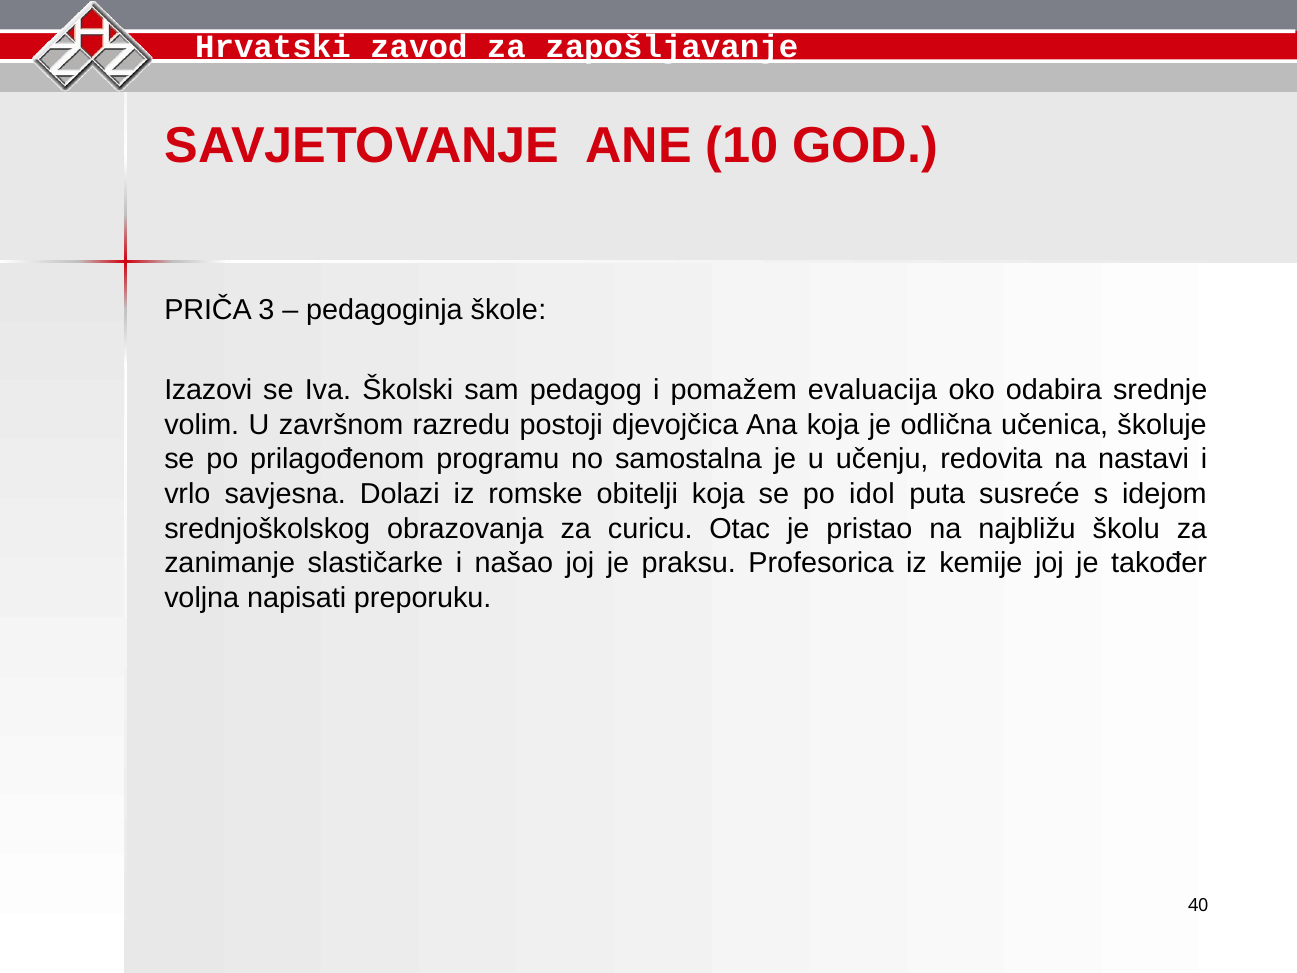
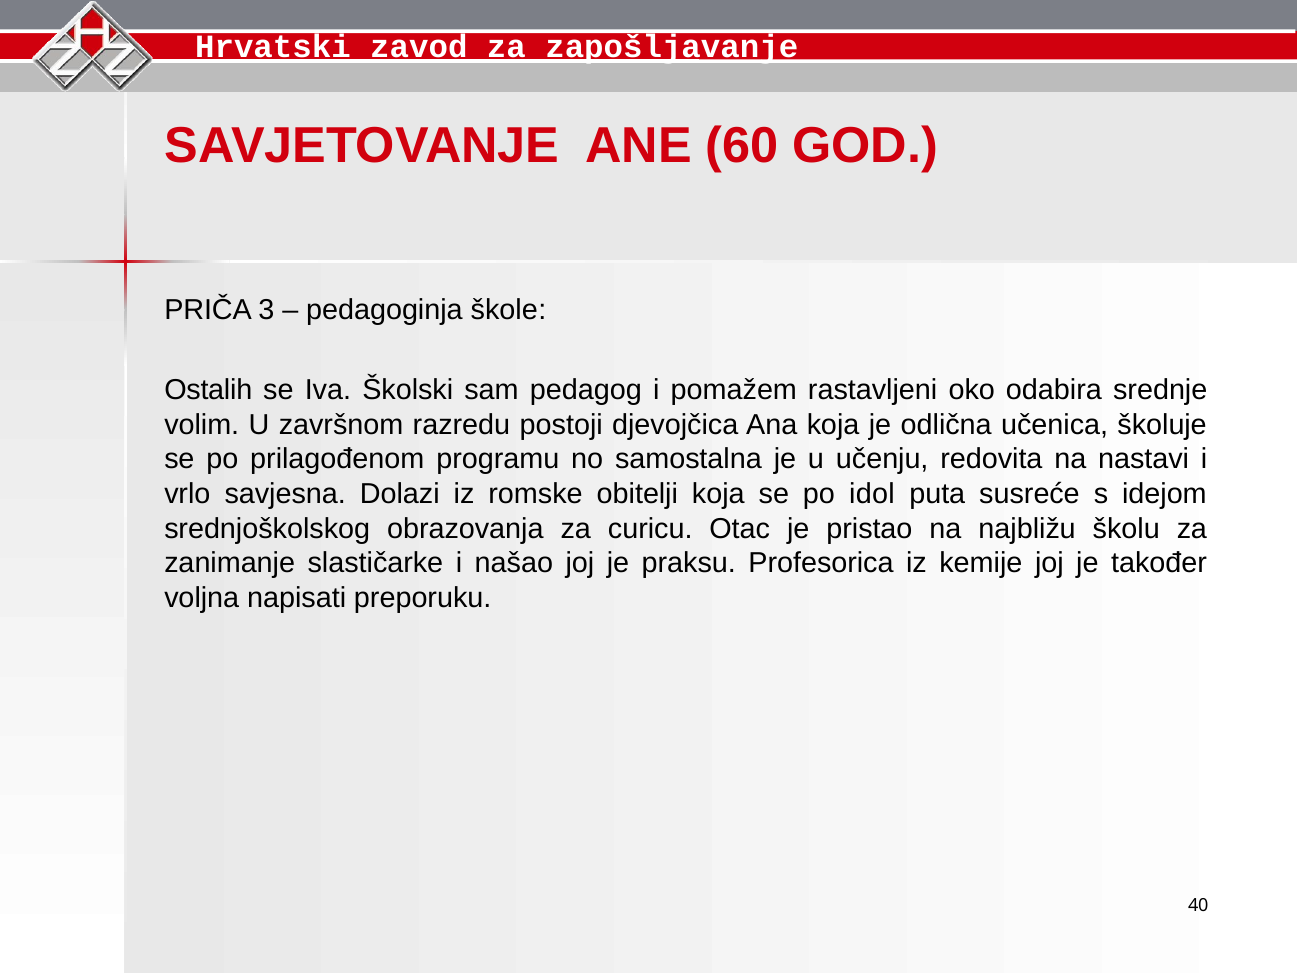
10: 10 -> 60 (742, 145)
Izazovi: Izazovi -> Ostalih (208, 390)
evaluacija: evaluacija -> rastavljeni (873, 390)
